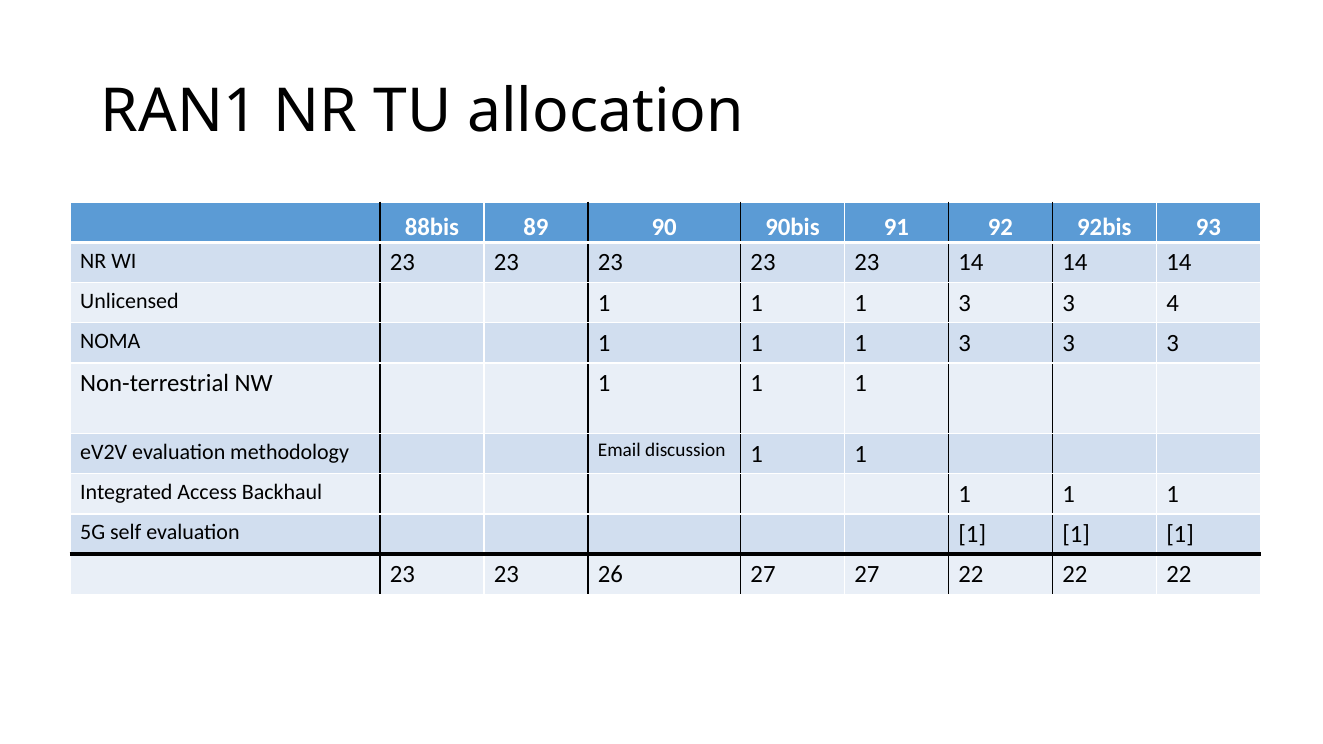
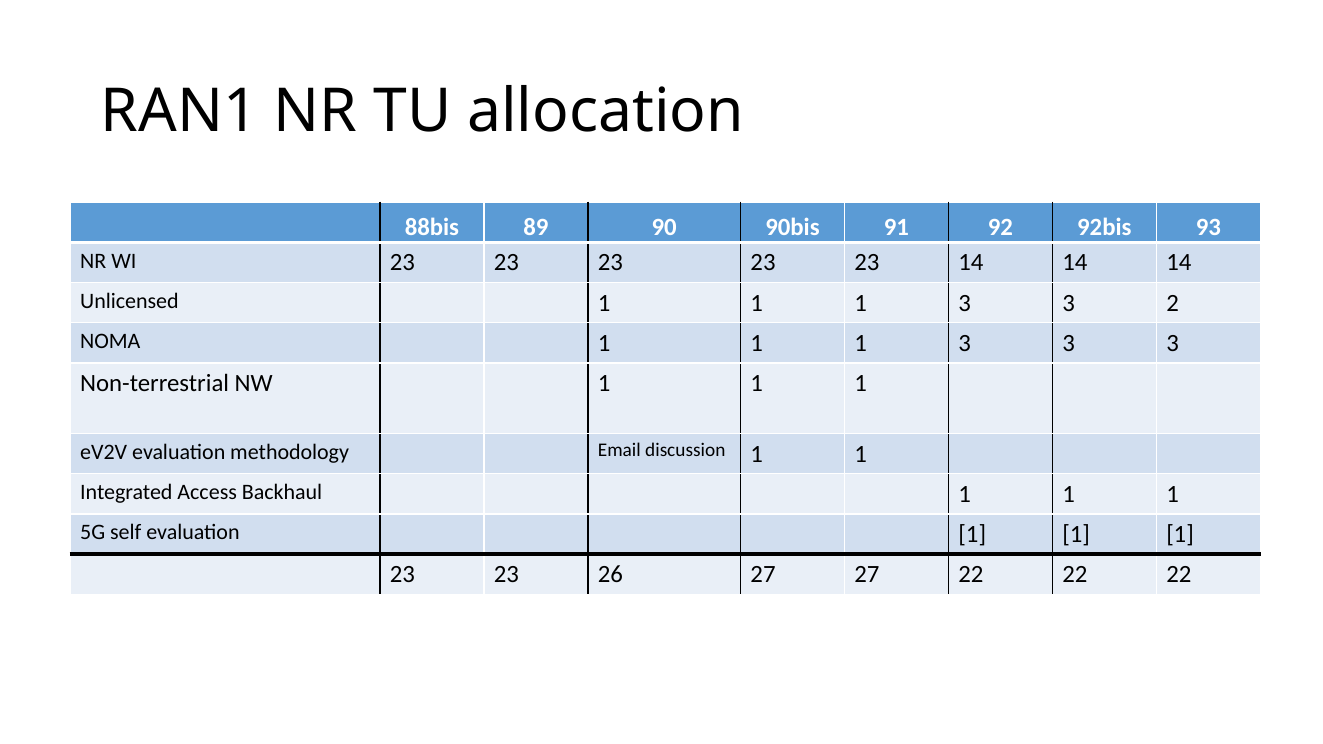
4: 4 -> 2 (1173, 303)
